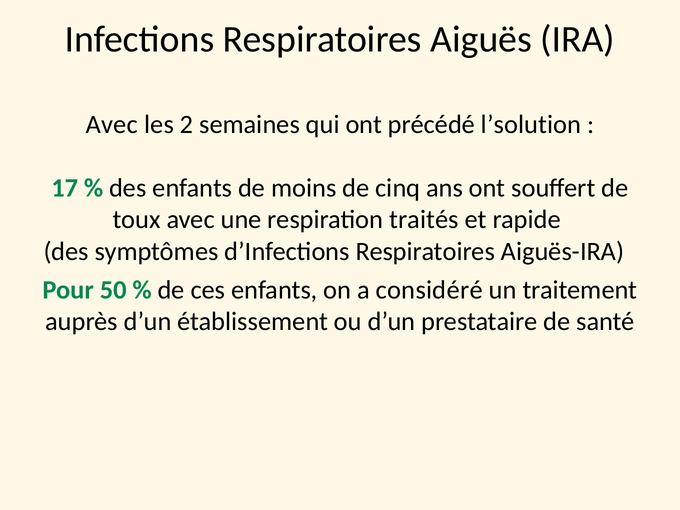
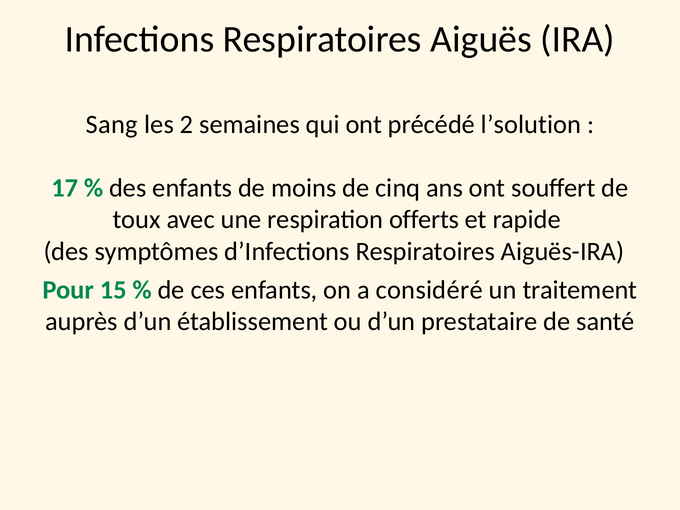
Avec: Avec -> Sang (112, 124)
traités: traités -> offerts (424, 220)
50: 50 -> 15 (113, 290)
